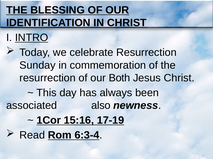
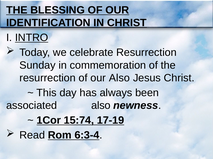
our Both: Both -> Also (119, 78)
15:16: 15:16 -> 15:74 (79, 121)
